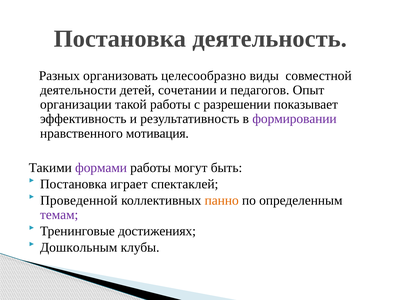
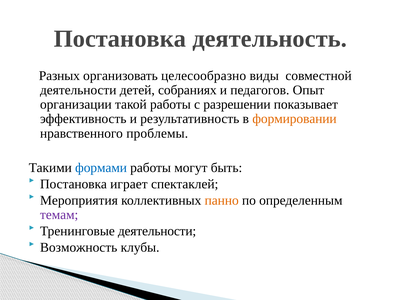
сочетании: сочетании -> собраниях (187, 90)
формировании colour: purple -> orange (294, 119)
мотивация: мотивация -> проблемы (157, 134)
формами colour: purple -> blue (101, 168)
Проведенной: Проведенной -> Мероприятия (79, 201)
Тренинговые достижениях: достижениях -> деятельности (157, 232)
Дошкольным: Дошкольным -> Возможность (79, 248)
